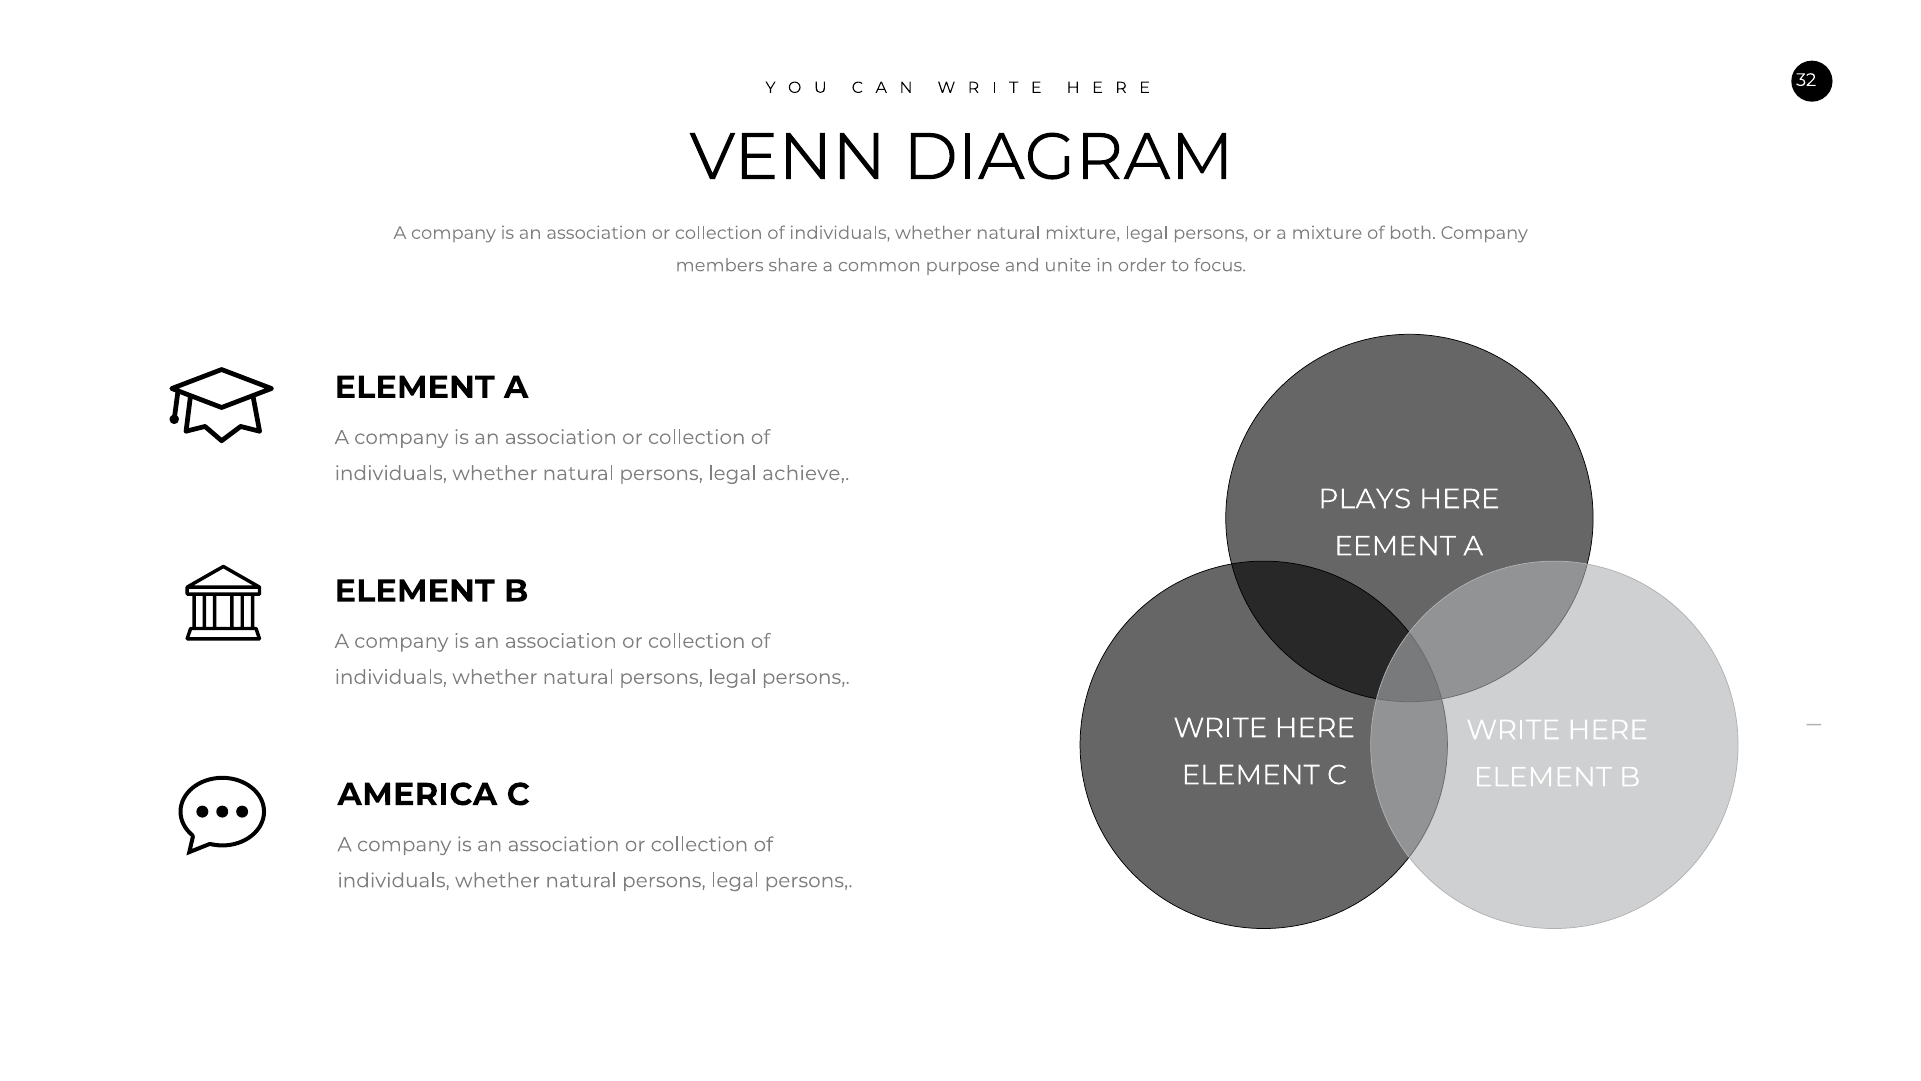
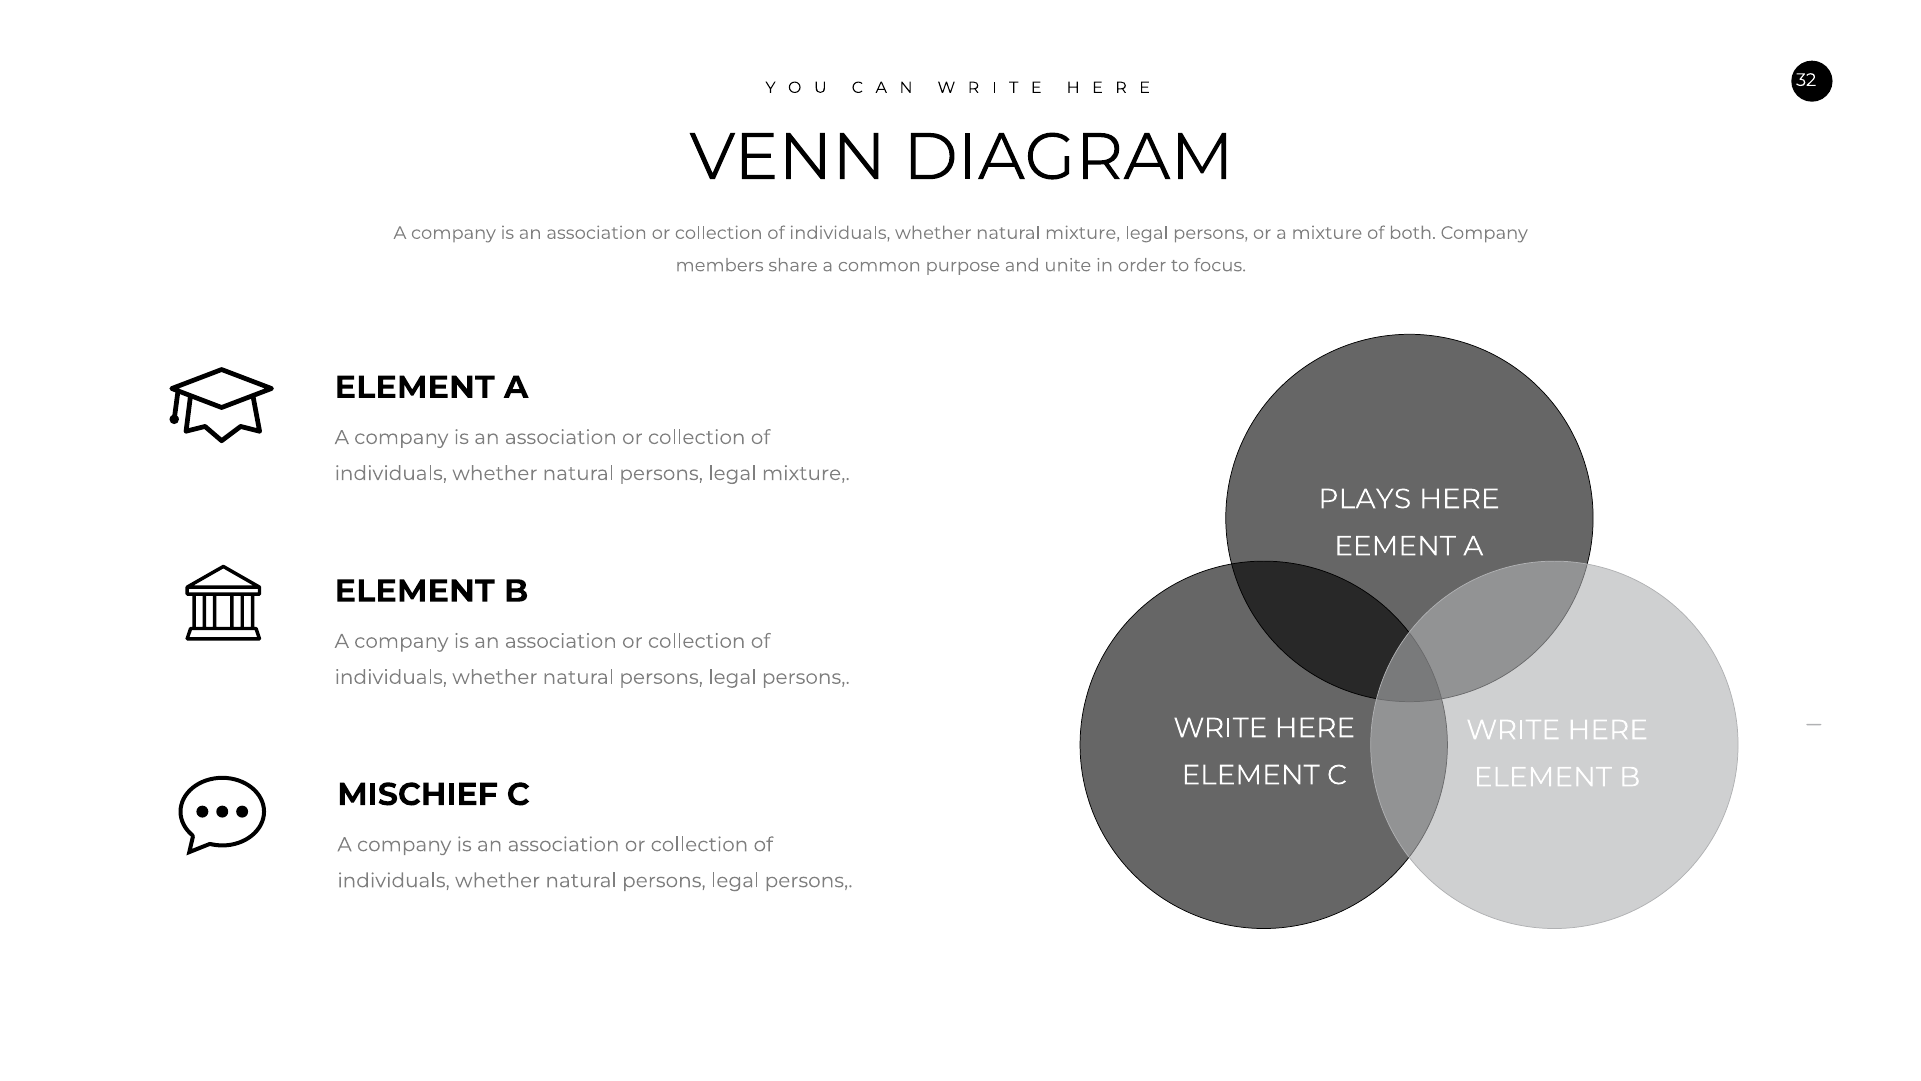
legal achieve: achieve -> mixture (806, 473)
AMERICA: AMERICA -> MISCHIEF (418, 794)
